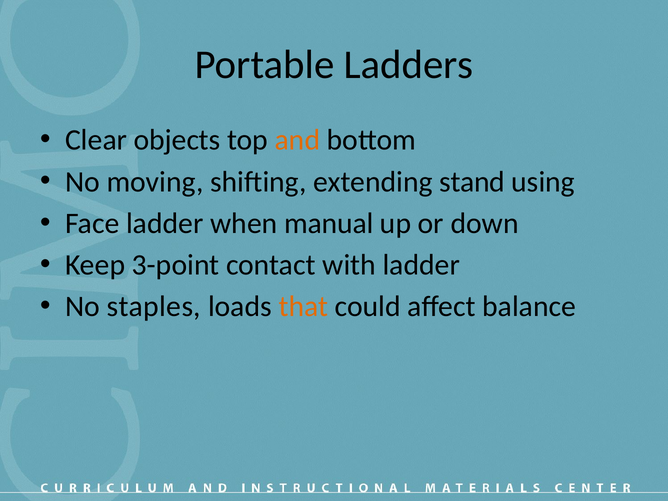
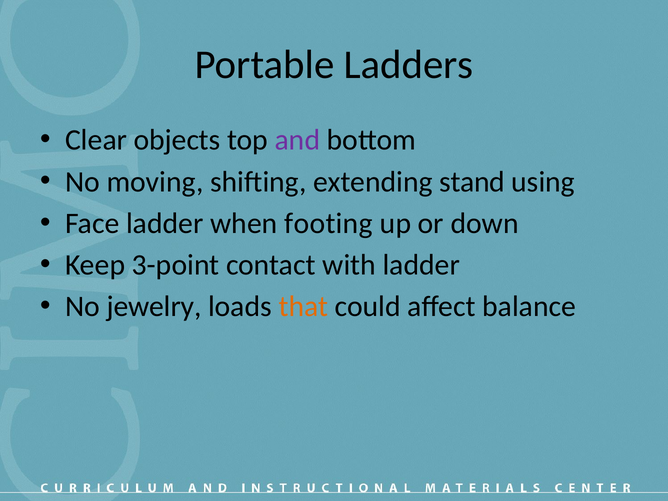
and colour: orange -> purple (297, 140)
manual: manual -> footing (329, 223)
staples: staples -> jewelry (154, 306)
